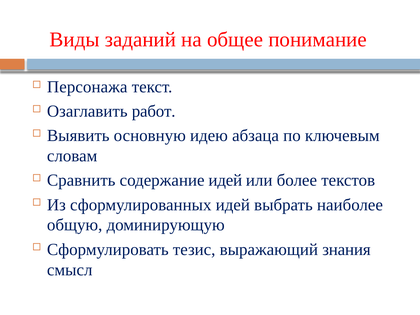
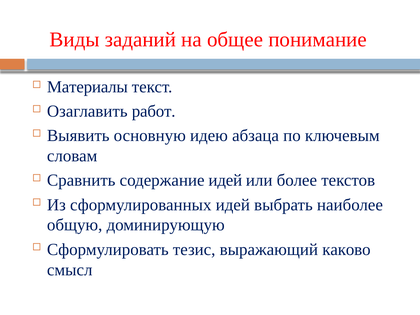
Персонажа: Персонажа -> Материалы (87, 87)
знания: знания -> каково (346, 249)
